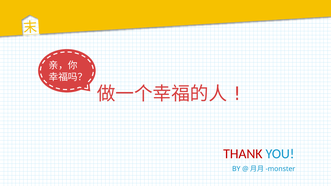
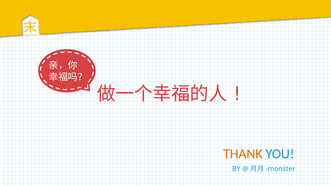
THANK colour: red -> orange (243, 154)
